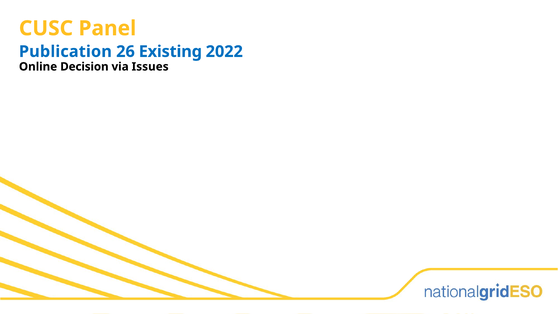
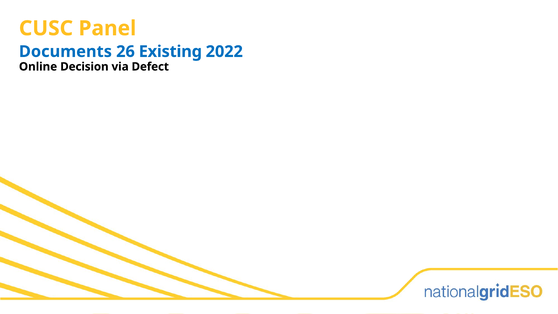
Publication: Publication -> Documents (65, 52)
Issues: Issues -> Defect (150, 67)
